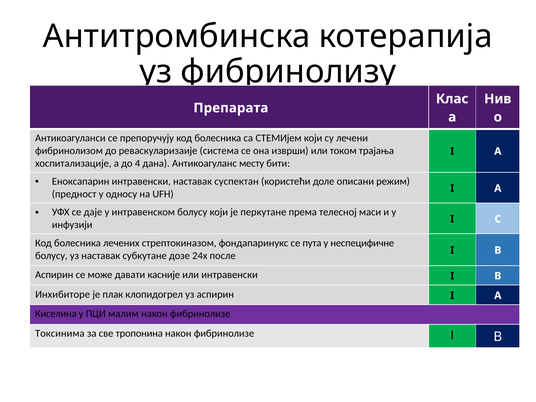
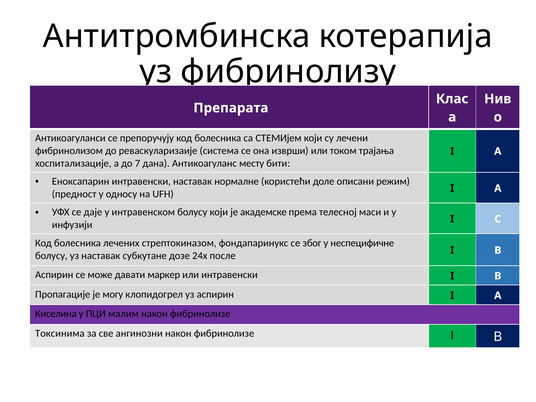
4: 4 -> 7 (137, 163)
суспектан: суспектан -> нормалне (237, 182)
перкутане: перкутане -> академске (263, 212)
пута: пута -> због (312, 243)
касније: касније -> маркер (164, 275)
Инхибиторе: Инхибиторе -> Пропагације (63, 294)
плак: плак -> могу (113, 294)
тропонина: тропонина -> ангинозни (139, 333)
